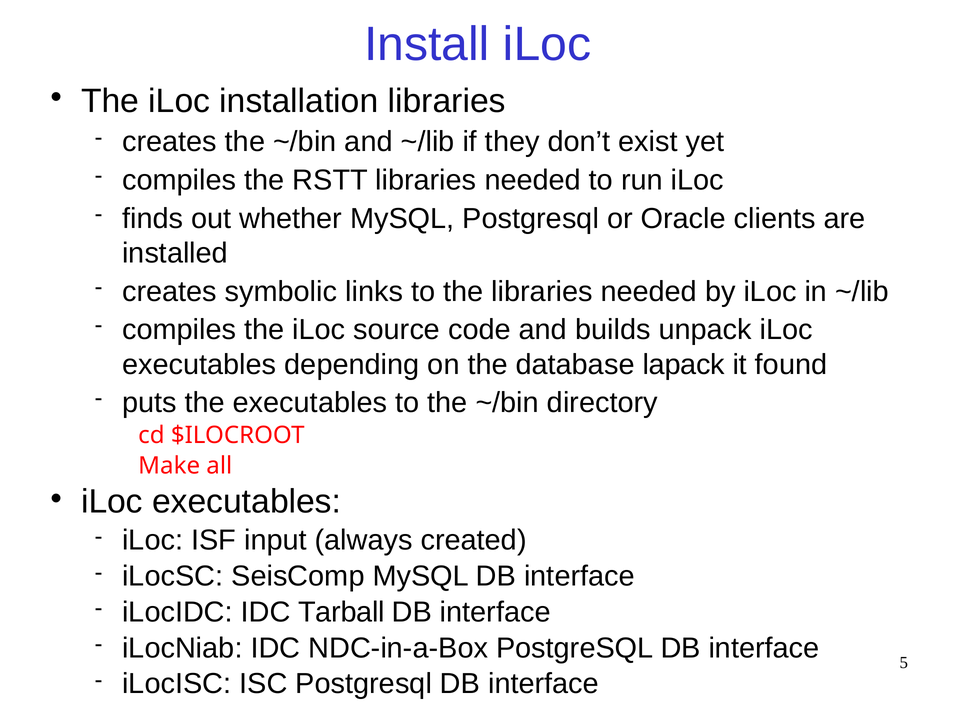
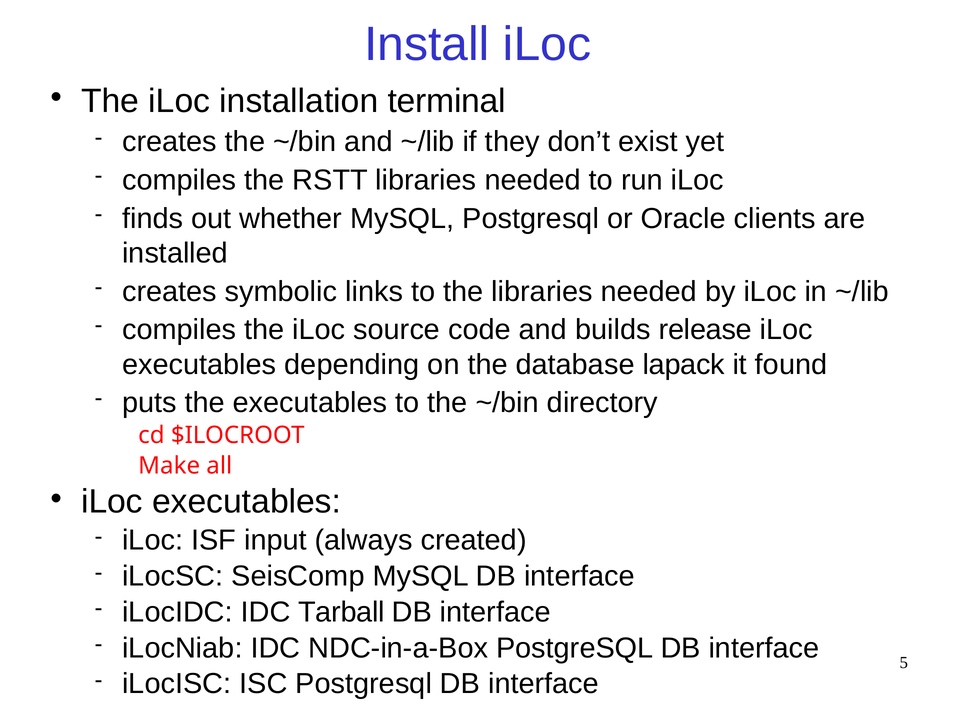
installation libraries: libraries -> terminal (447, 101)
unpack: unpack -> release (705, 330)
